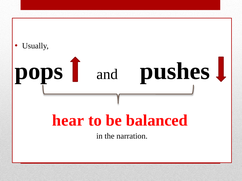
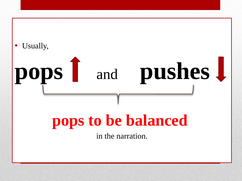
hear: hear -> pops (68, 121)
